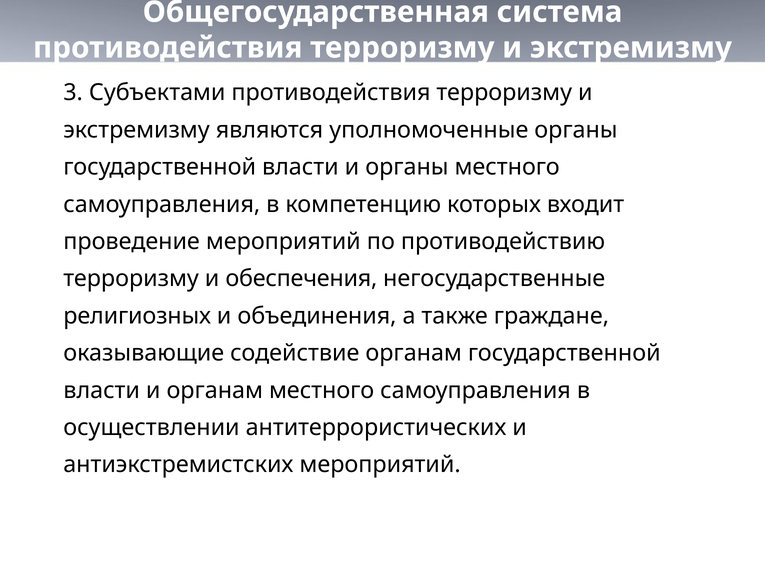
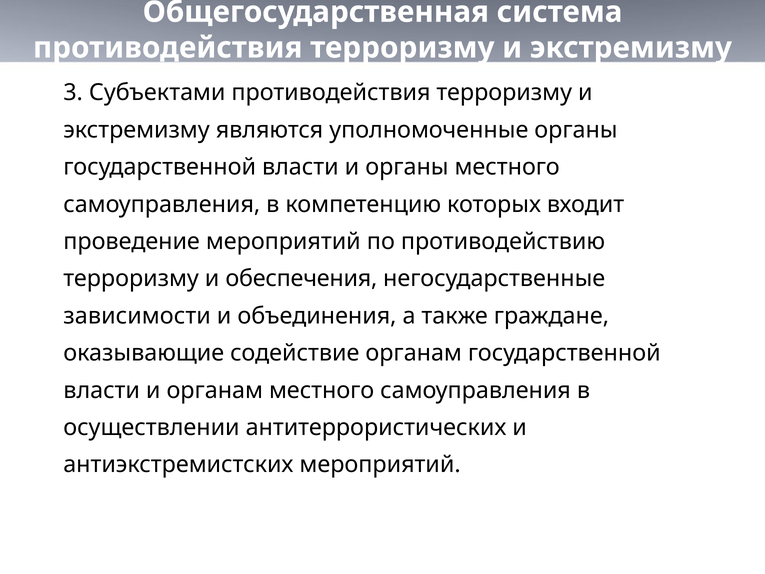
религиозных: религиозных -> зависимости (137, 316)
